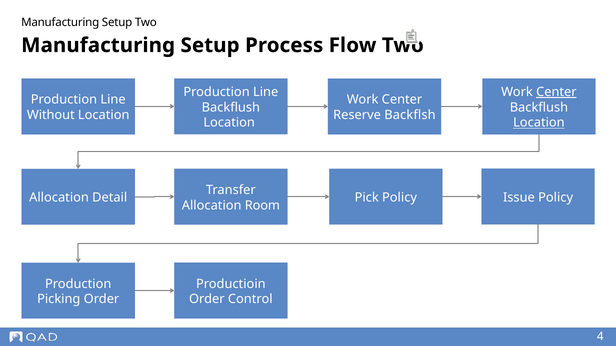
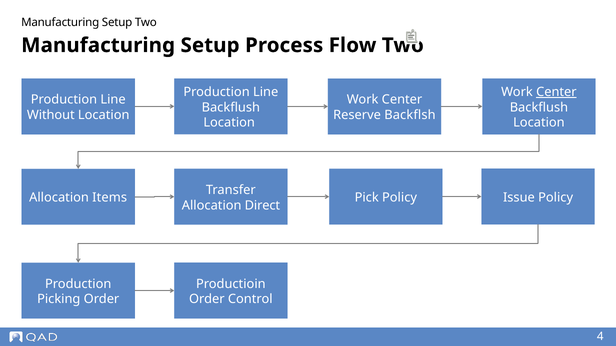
Location underline: present -> none (539, 123)
Detail: Detail -> Items (110, 198)
Room: Room -> Direct (262, 206)
